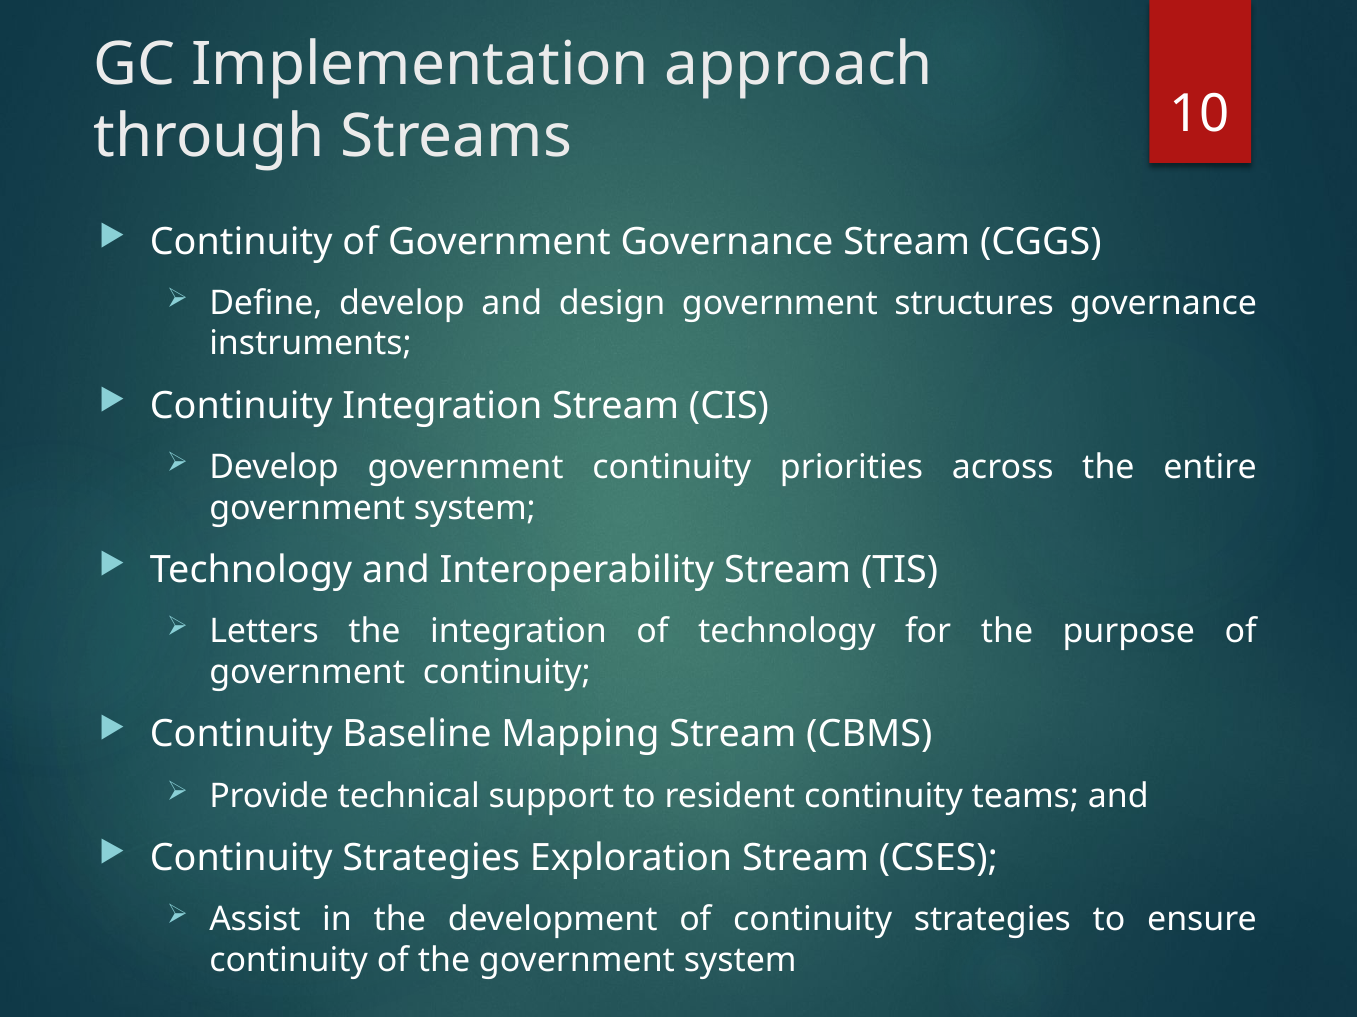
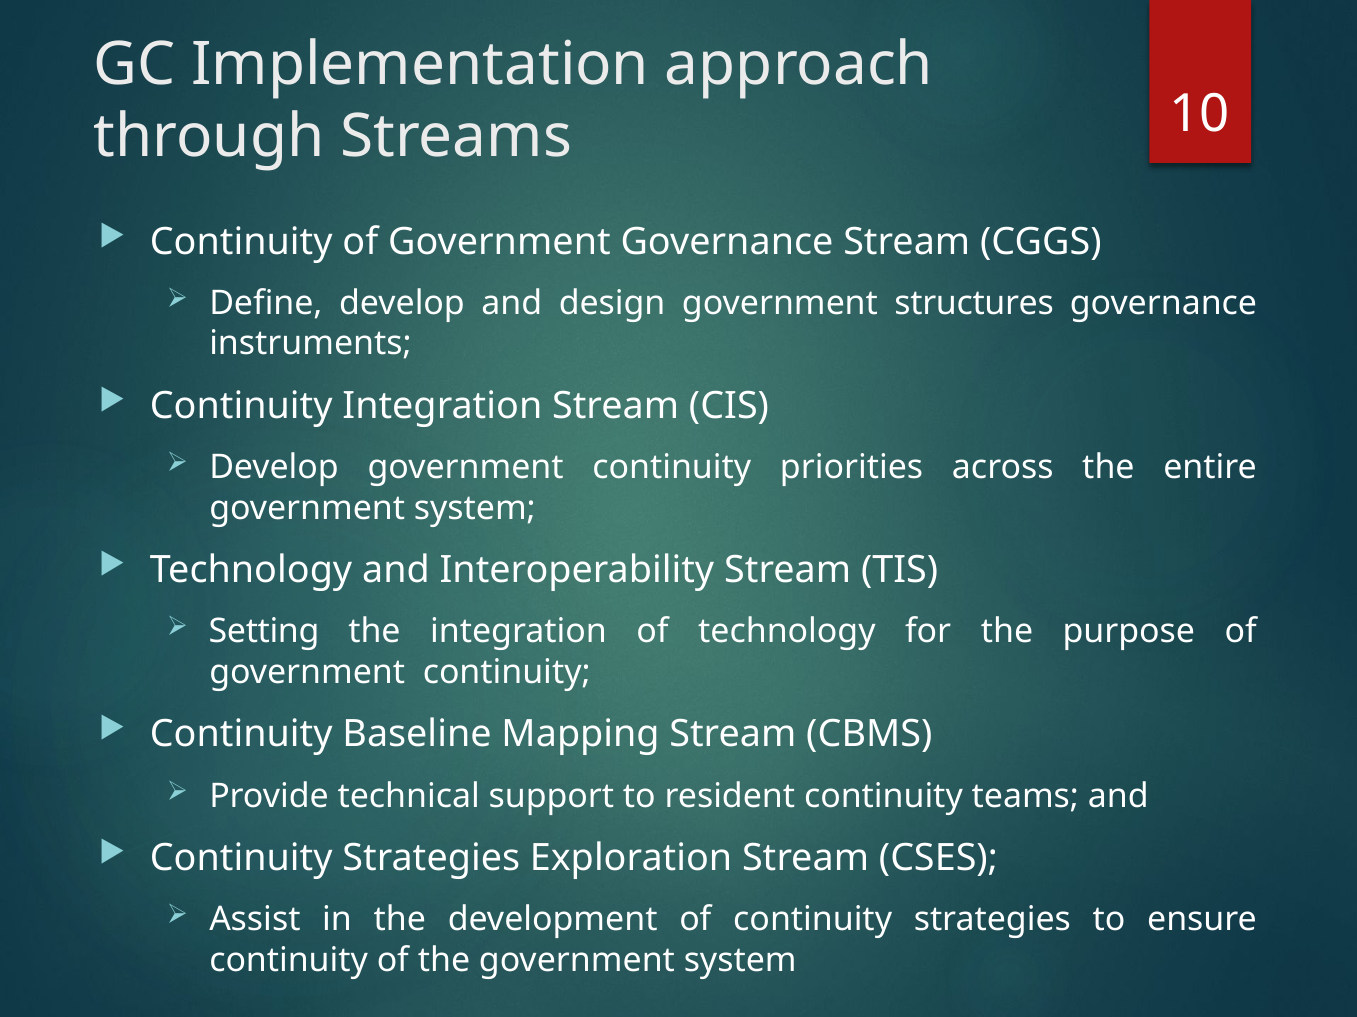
Letters: Letters -> Setting (264, 632)
